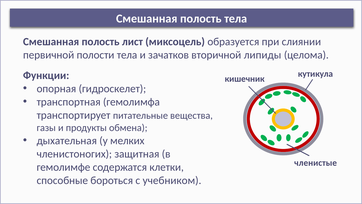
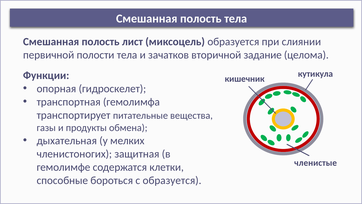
липиды: липиды -> задание (263, 55)
с учебником: учебником -> образуется (172, 180)
